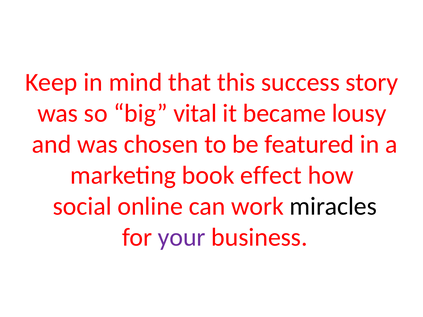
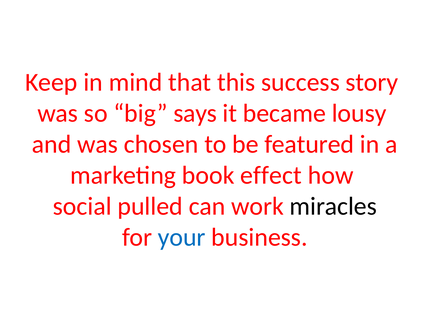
vital: vital -> says (195, 113)
online: online -> pulled (150, 206)
your colour: purple -> blue (182, 237)
